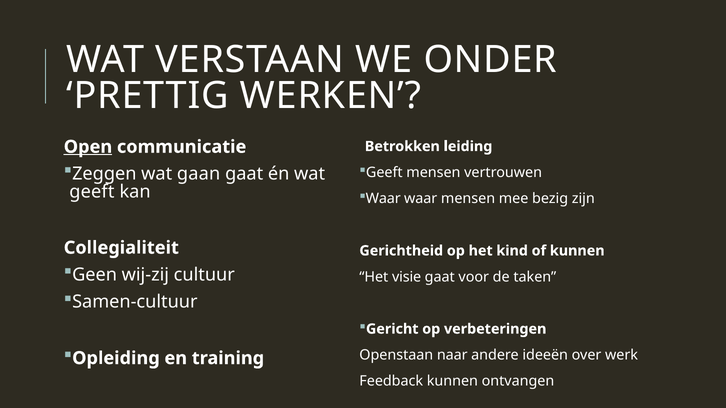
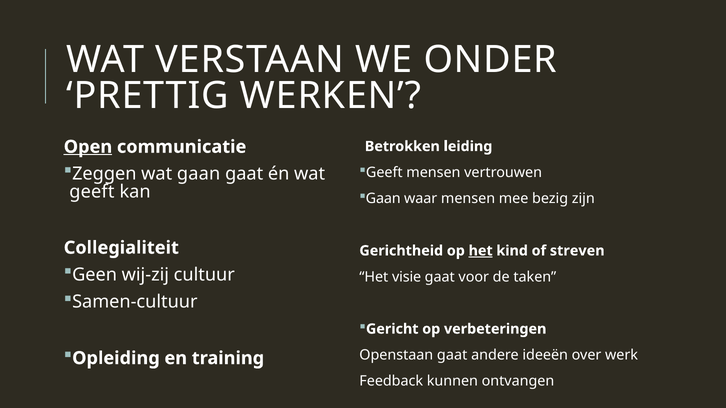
Waar: Waar -> Gaan (383, 199)
het underline: none -> present (481, 251)
of kunnen: kunnen -> streven (577, 251)
Openstaan naar: naar -> gaat (452, 355)
